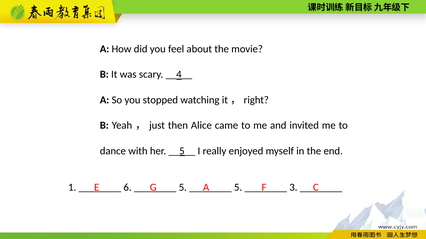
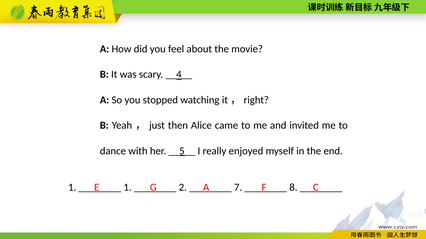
6: 6 -> 1 (127, 188)
5: 5 -> 2 (183, 188)
5: 5 -> 7 (238, 188)
3: 3 -> 8 (293, 188)
